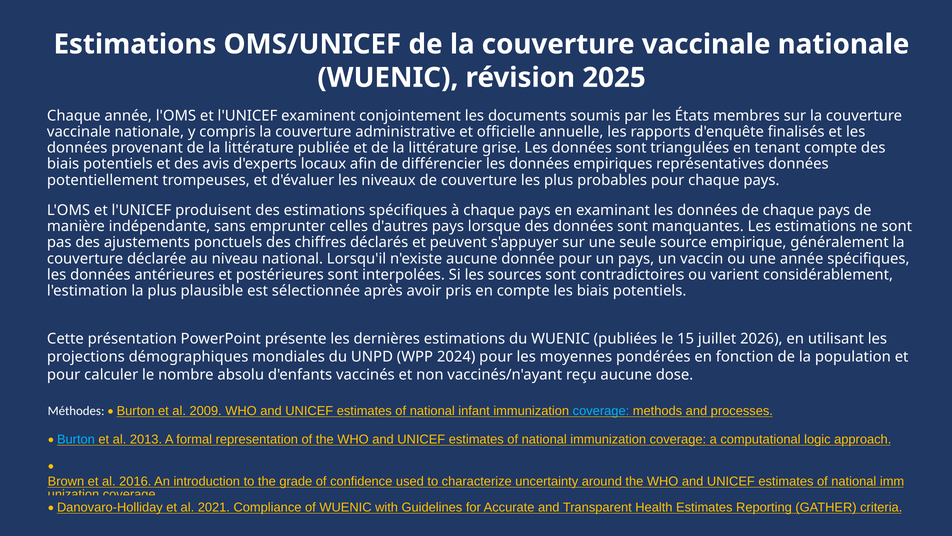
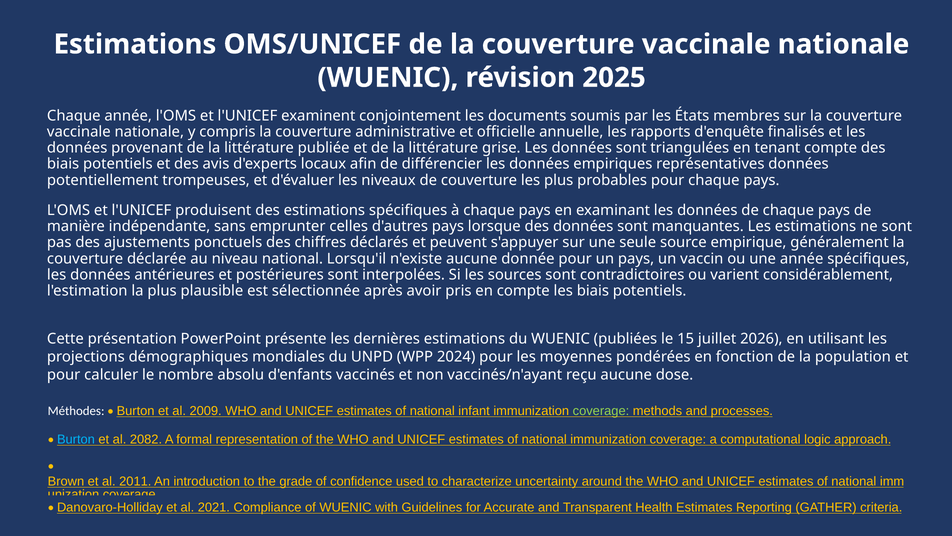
coverage colour: light blue -> light green (601, 411)
2013: 2013 -> 2082 (146, 439)
2016: 2016 -> 2011 (135, 481)
